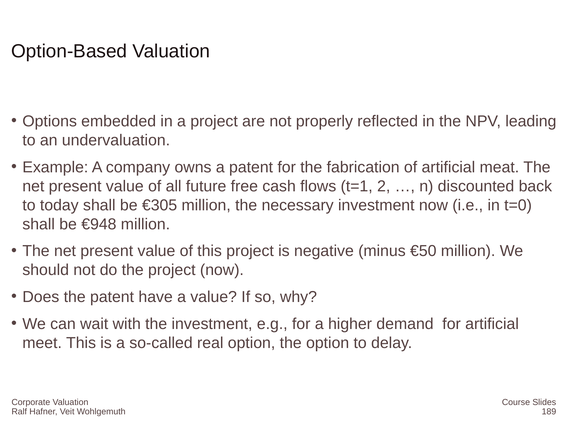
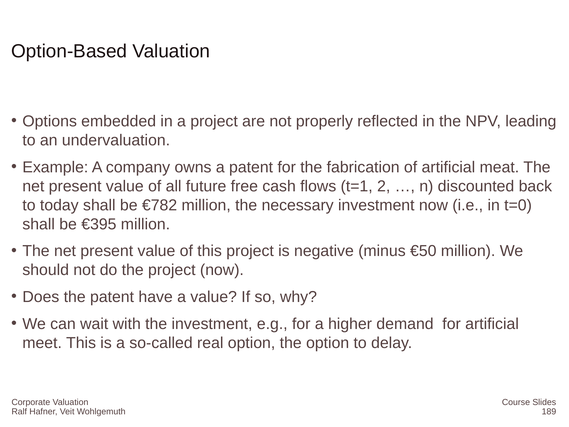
€305: €305 -> €782 (160, 205)
€948: €948 -> €395 (99, 224)
